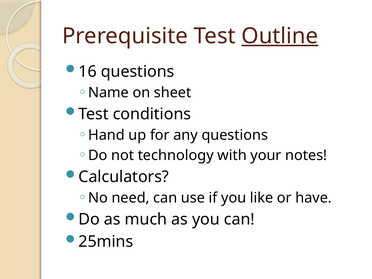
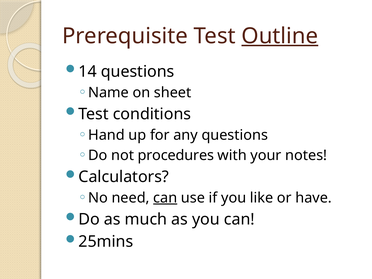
16: 16 -> 14 (88, 71)
technology: technology -> procedures (176, 155)
can underline: none -> present (165, 198)
